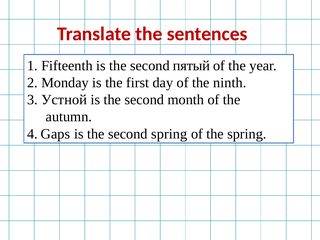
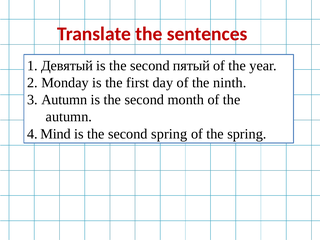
Fifteenth: Fifteenth -> Девятый (67, 66)
3 Устной: Устной -> Autumn (64, 100)
Gaps: Gaps -> Mind (56, 134)
